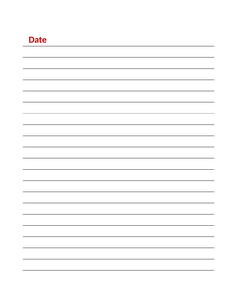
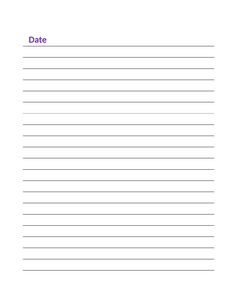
Date colour: red -> purple (38, 40)
